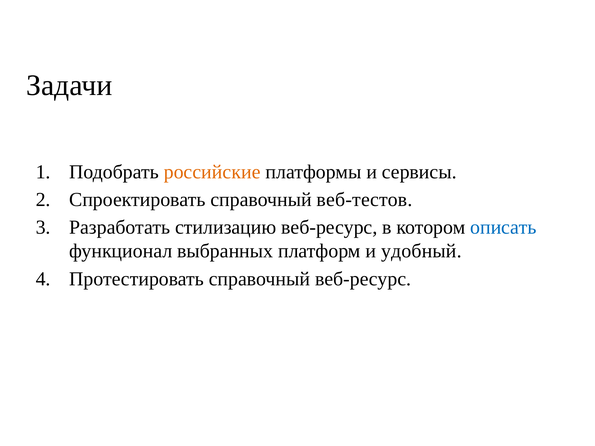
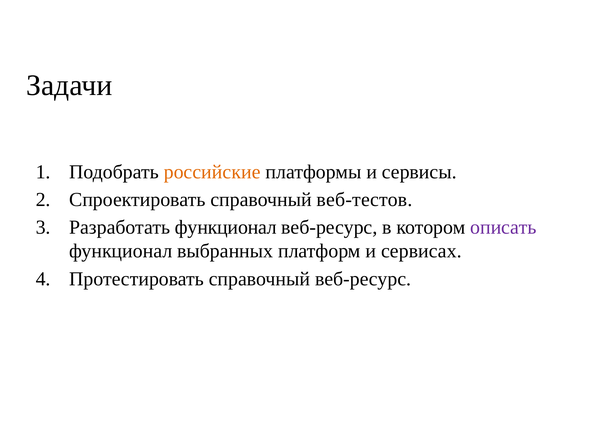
Разработать стилизацию: стилизацию -> функционал (226, 227)
описать colour: blue -> purple (503, 227)
удобный: удобный -> сервисах (421, 251)
